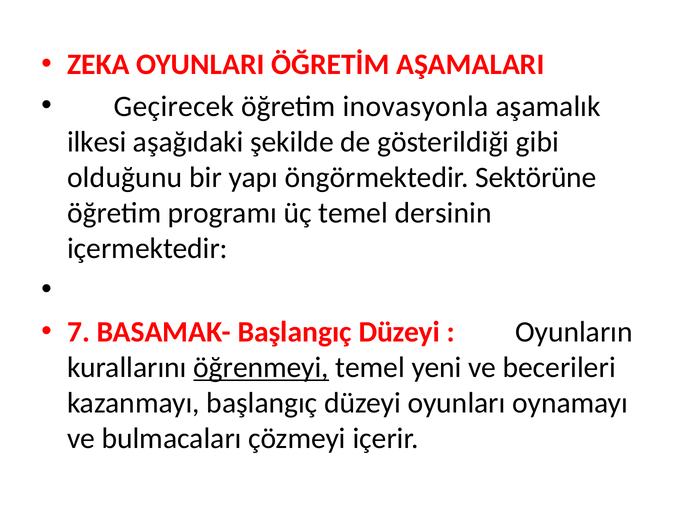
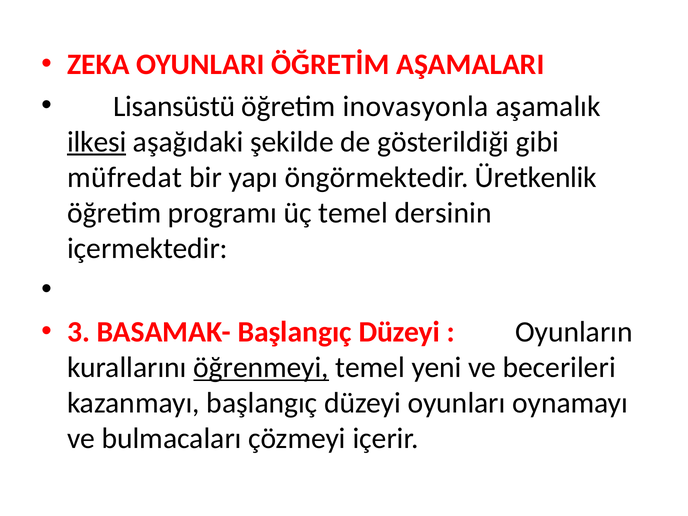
Geçirecek: Geçirecek -> Lisansüstü (174, 106)
ilkesi underline: none -> present (97, 142)
olduğunu: olduğunu -> müfredat (125, 177)
Sektörüne: Sektörüne -> Üretkenlik (536, 177)
7: 7 -> 3 (79, 332)
